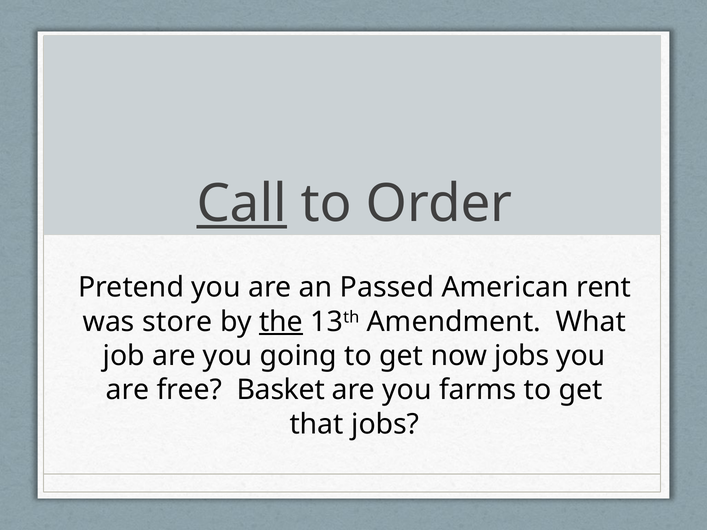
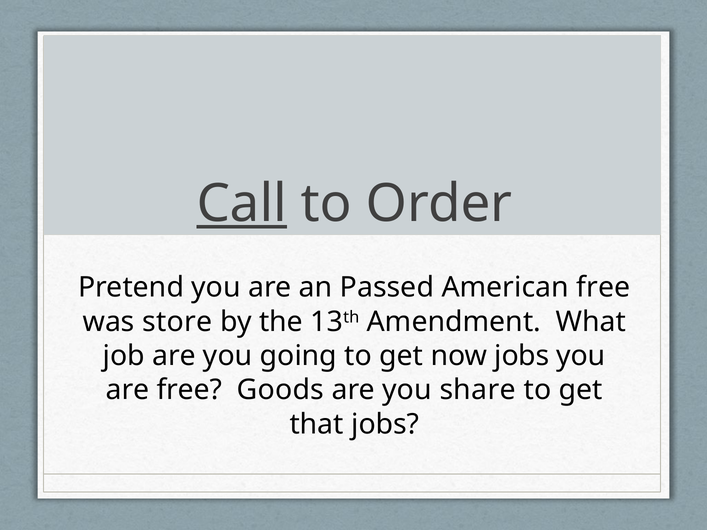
American rent: rent -> free (603, 288)
the underline: present -> none (281, 322)
Basket: Basket -> Goods (281, 390)
farms: farms -> share (478, 390)
